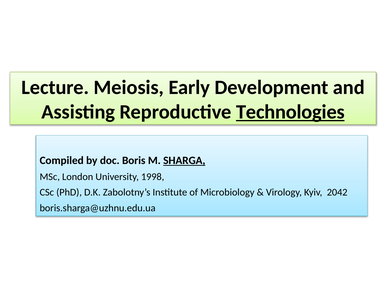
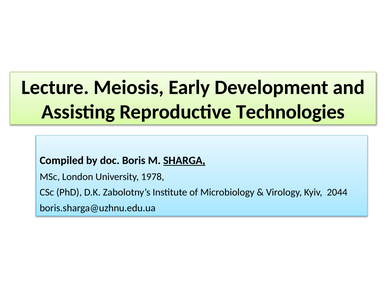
Technologies underline: present -> none (290, 112)
1998: 1998 -> 1978 (153, 177)
2042: 2042 -> 2044 (337, 192)
